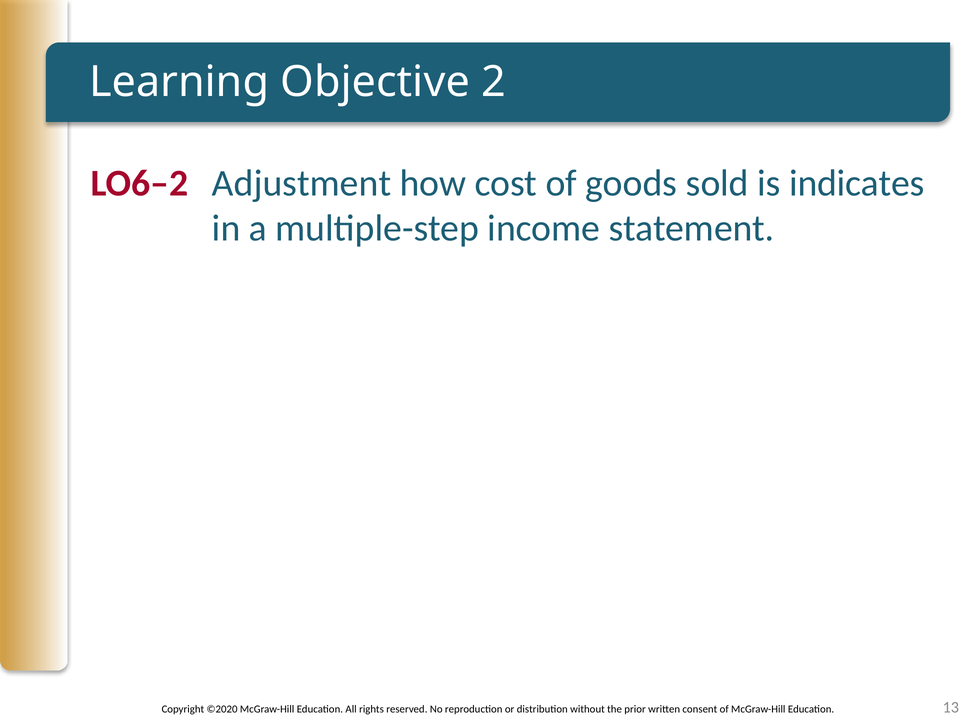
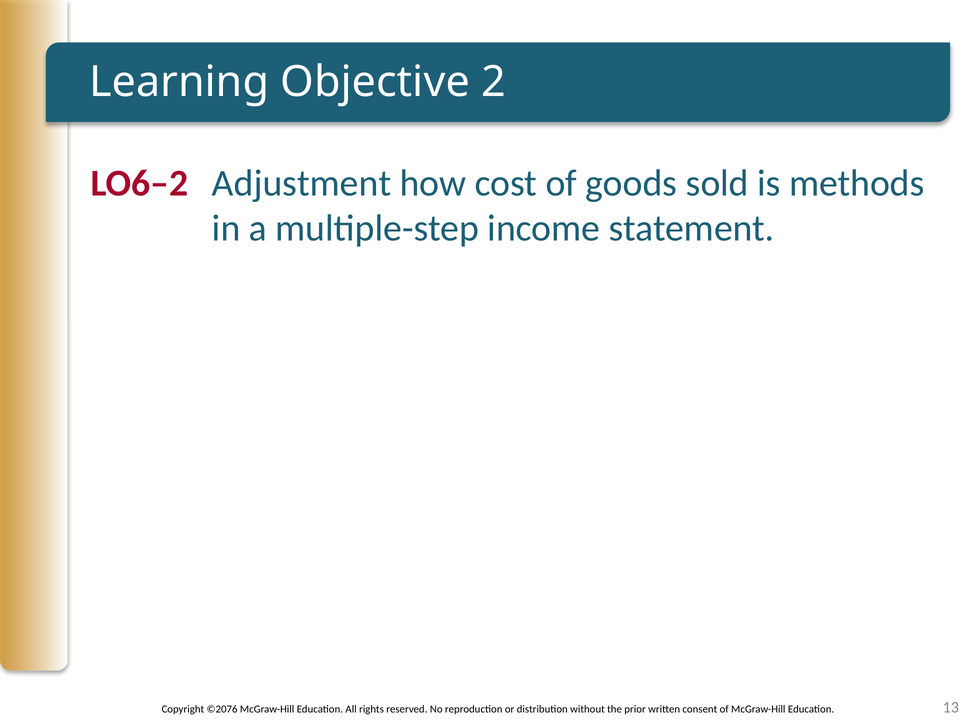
indicates: indicates -> methods (857, 183)
©2020: ©2020 -> ©2076 (222, 710)
